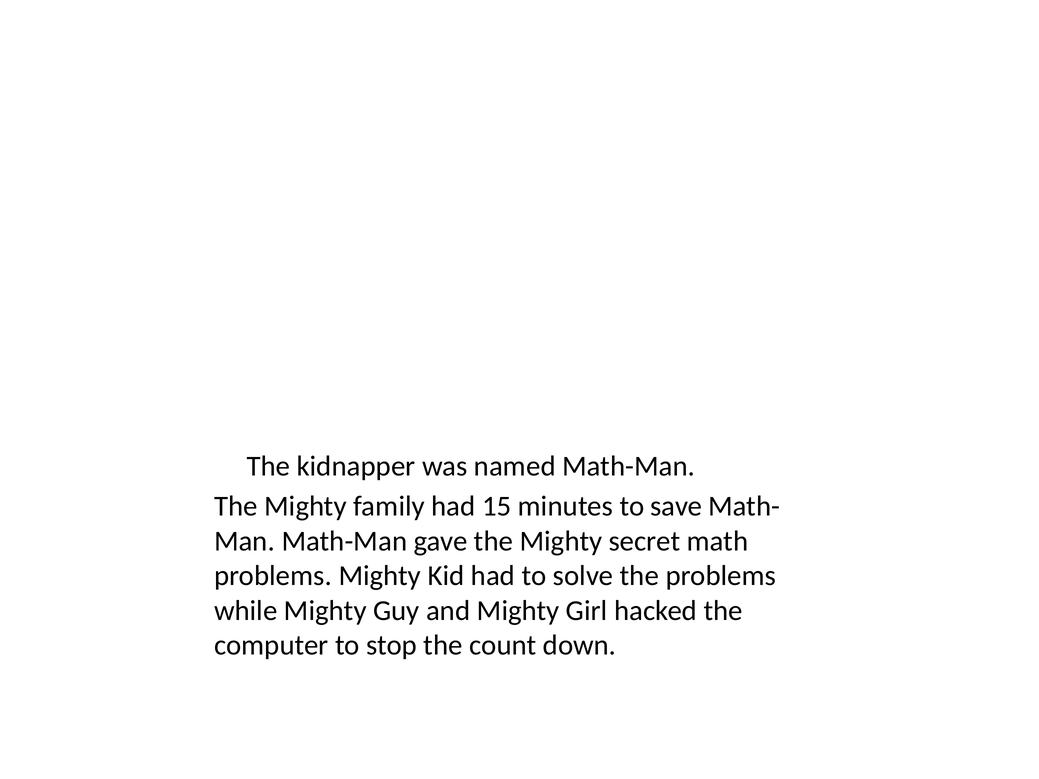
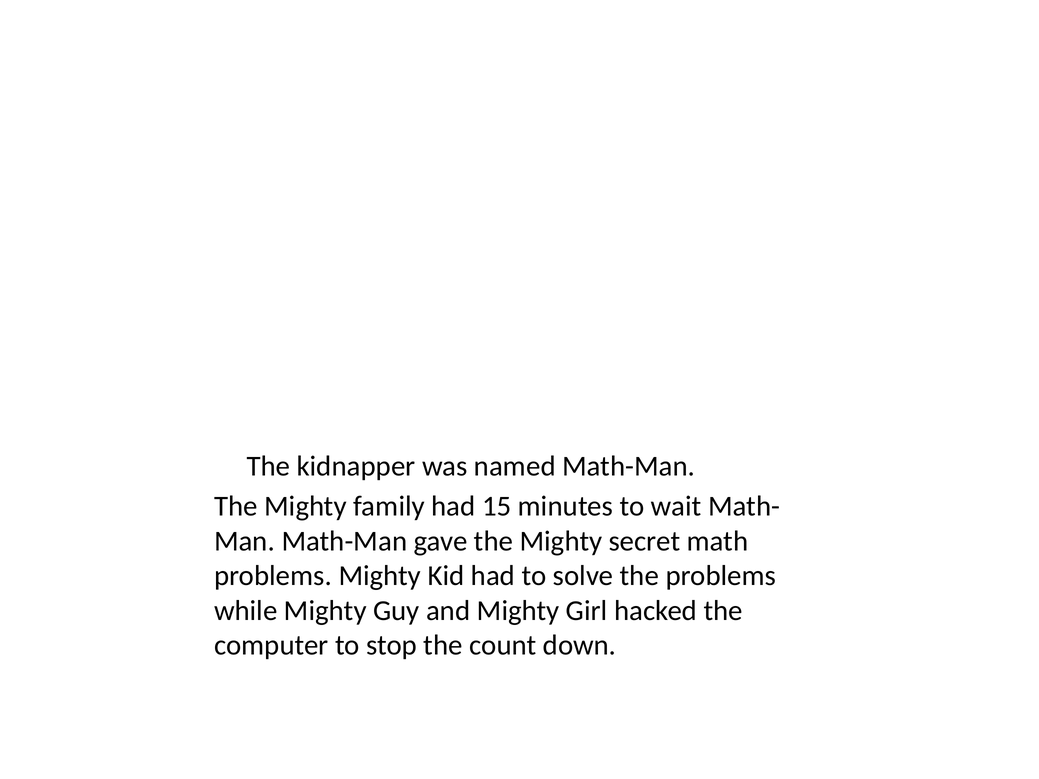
save: save -> wait (676, 507)
